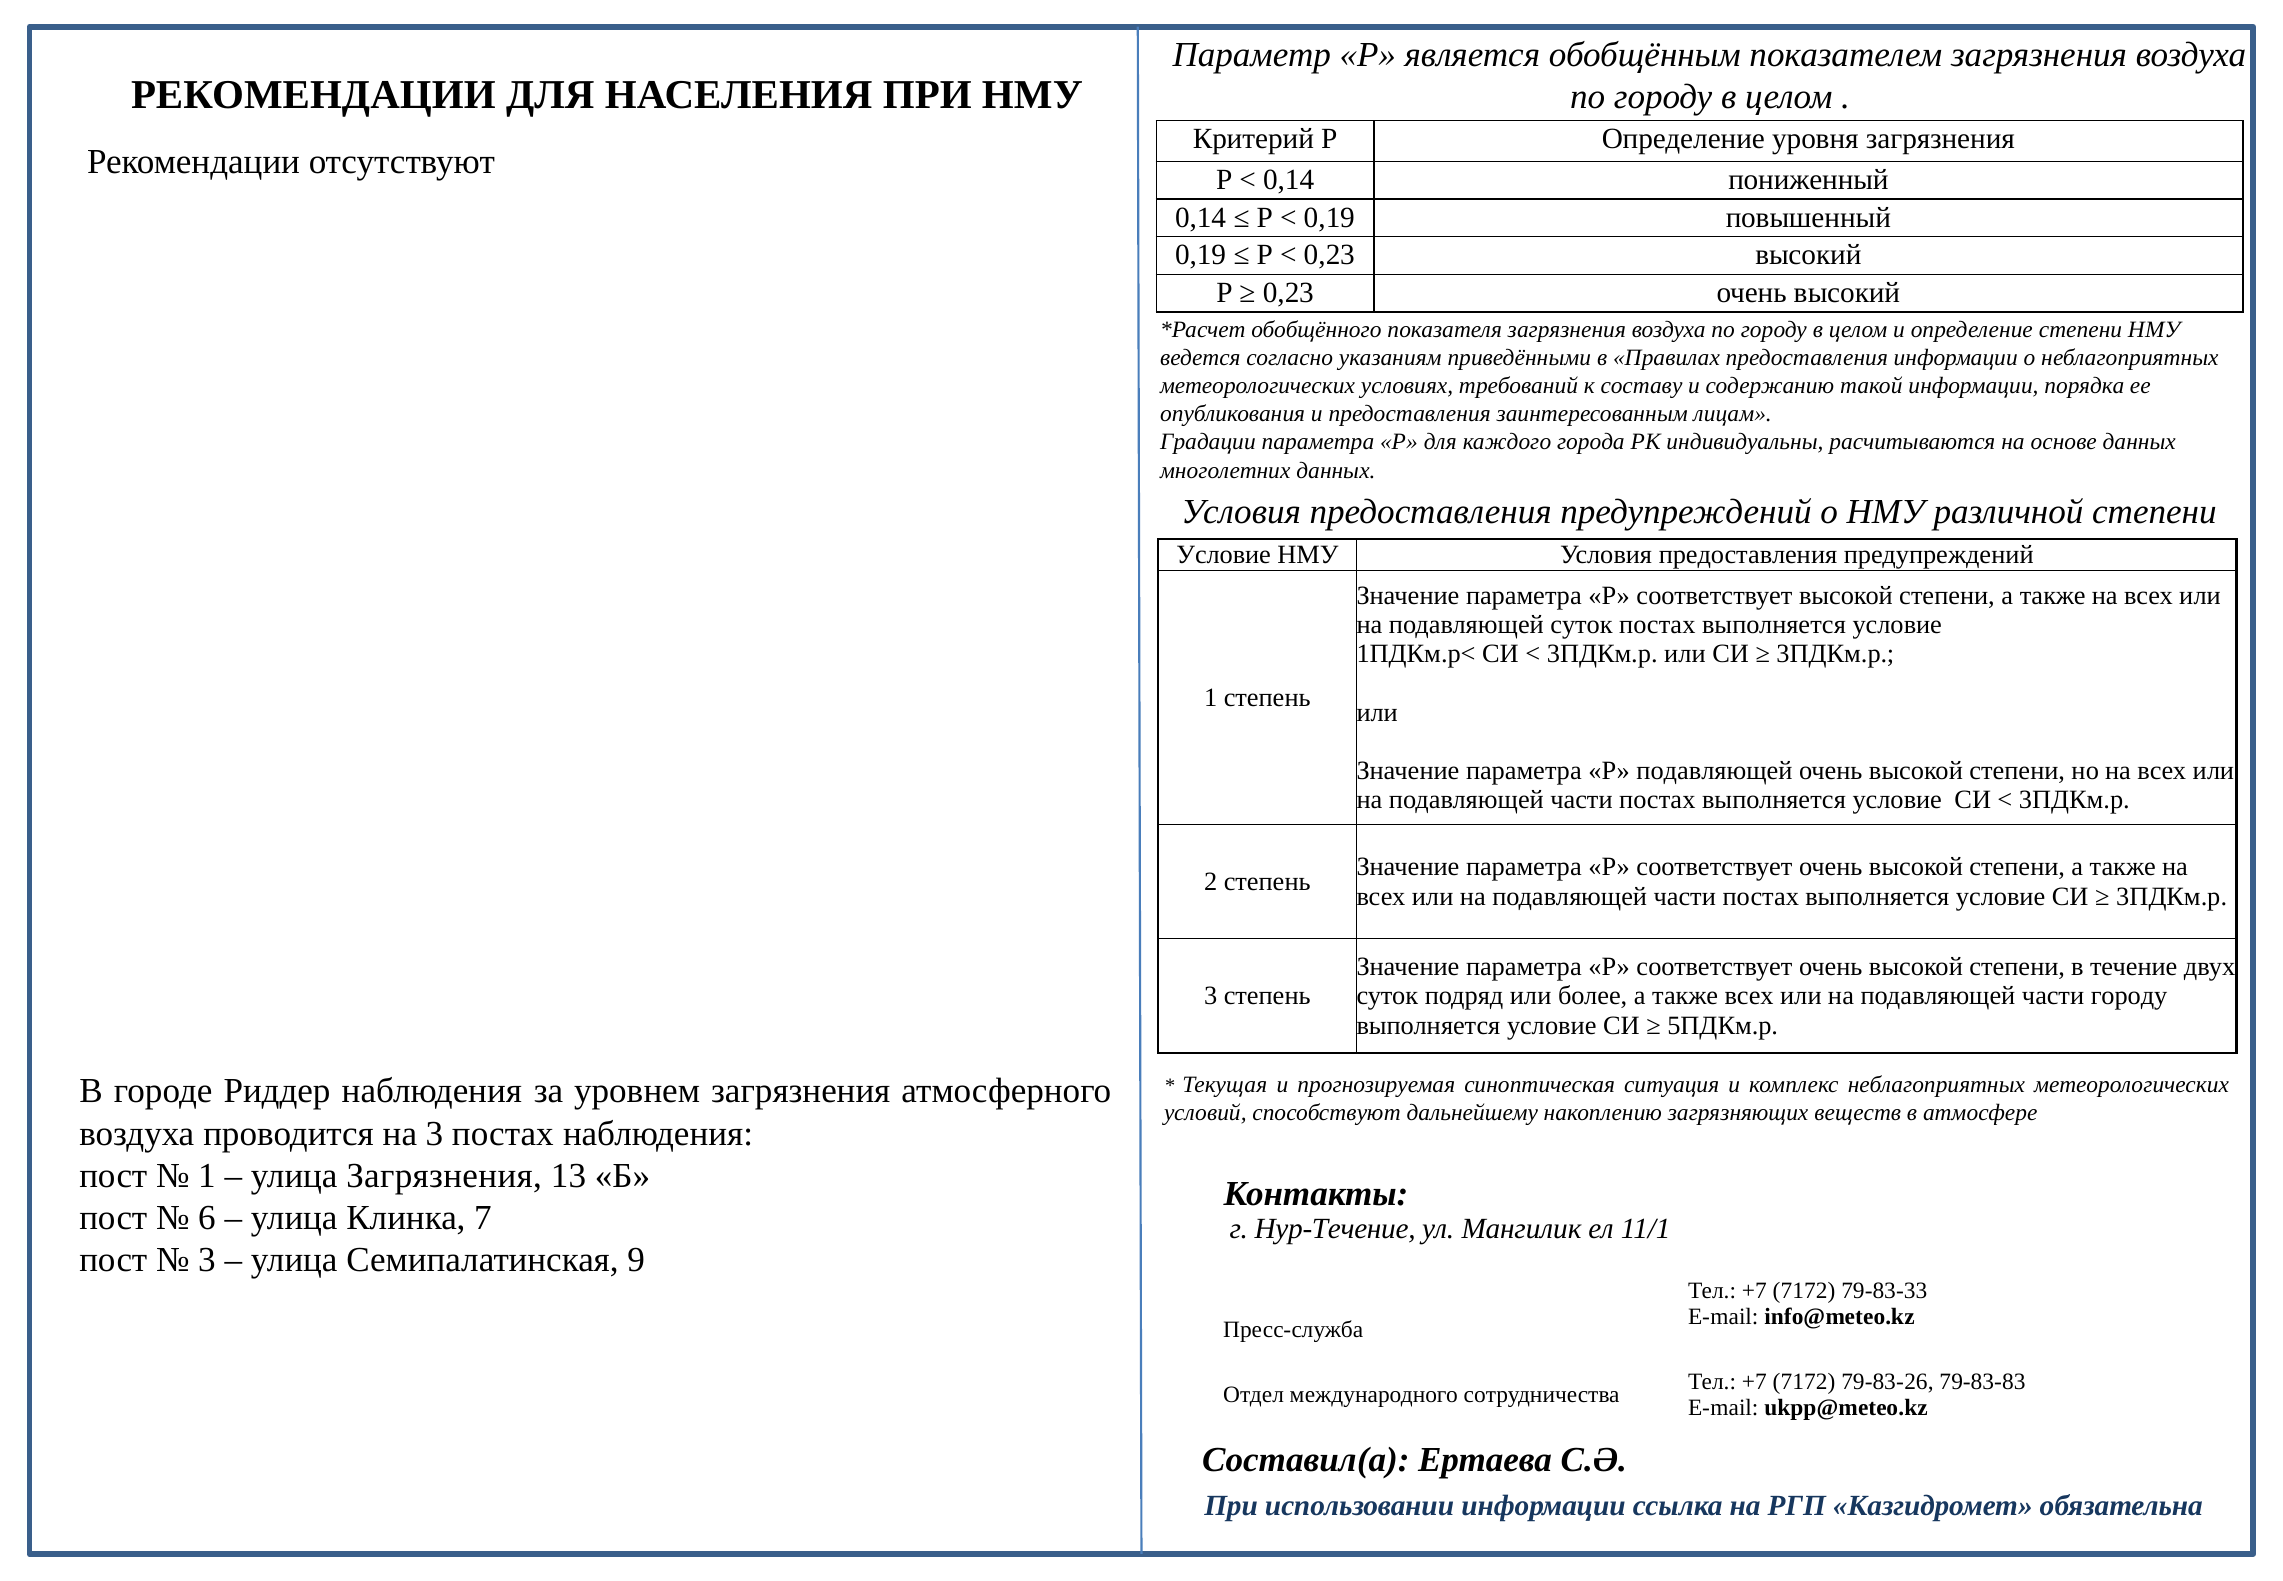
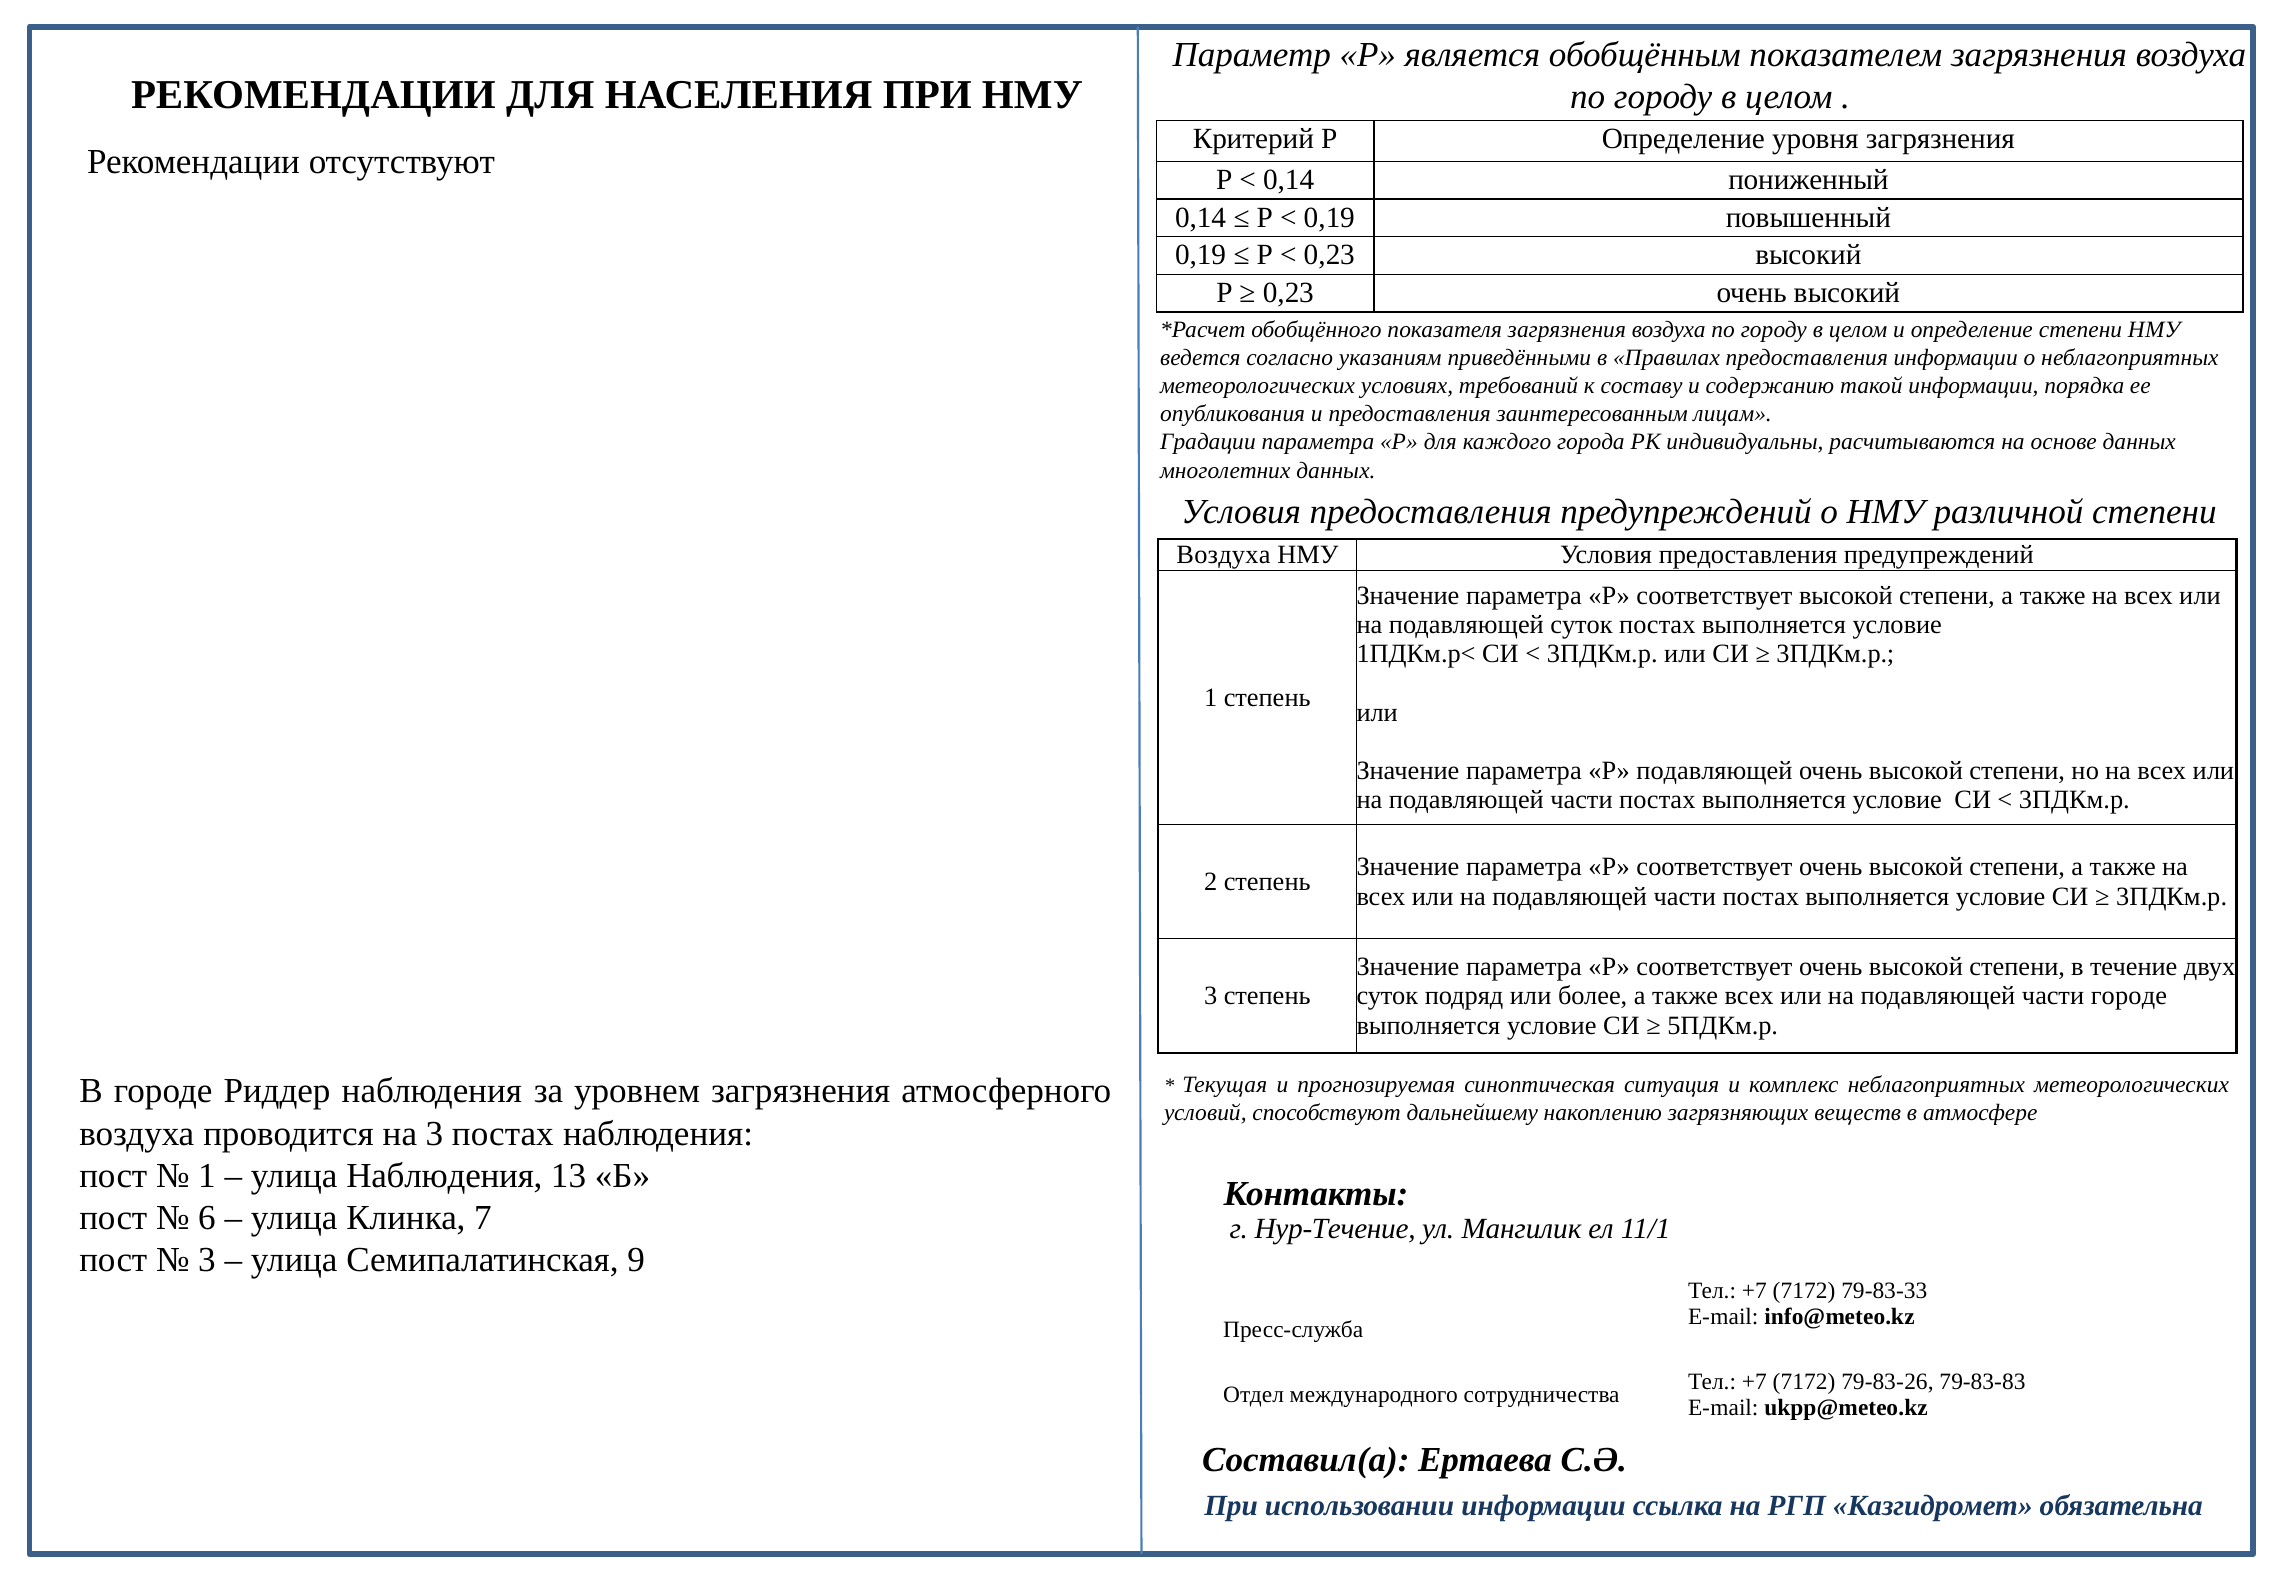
Условие: Условие -> Воздуха (1223, 555)
части городу: городу -> городе (2129, 996)
улица Загрязнения: Загрязнения -> Наблюдения (444, 1175)
